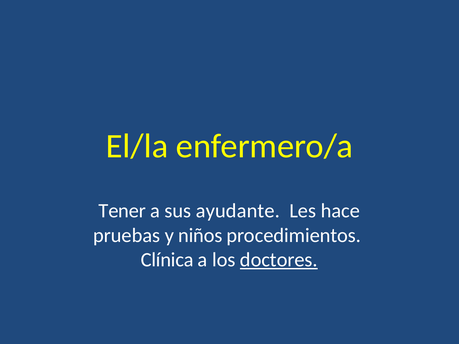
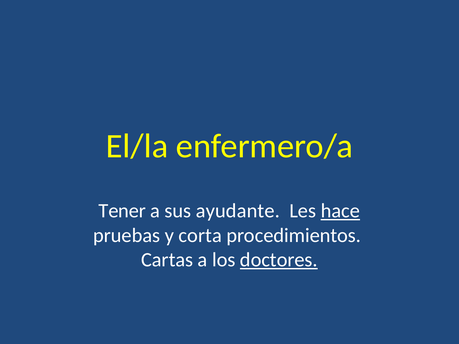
hace underline: none -> present (340, 211)
niños: niños -> corta (200, 236)
Clínica: Clínica -> Cartas (167, 260)
